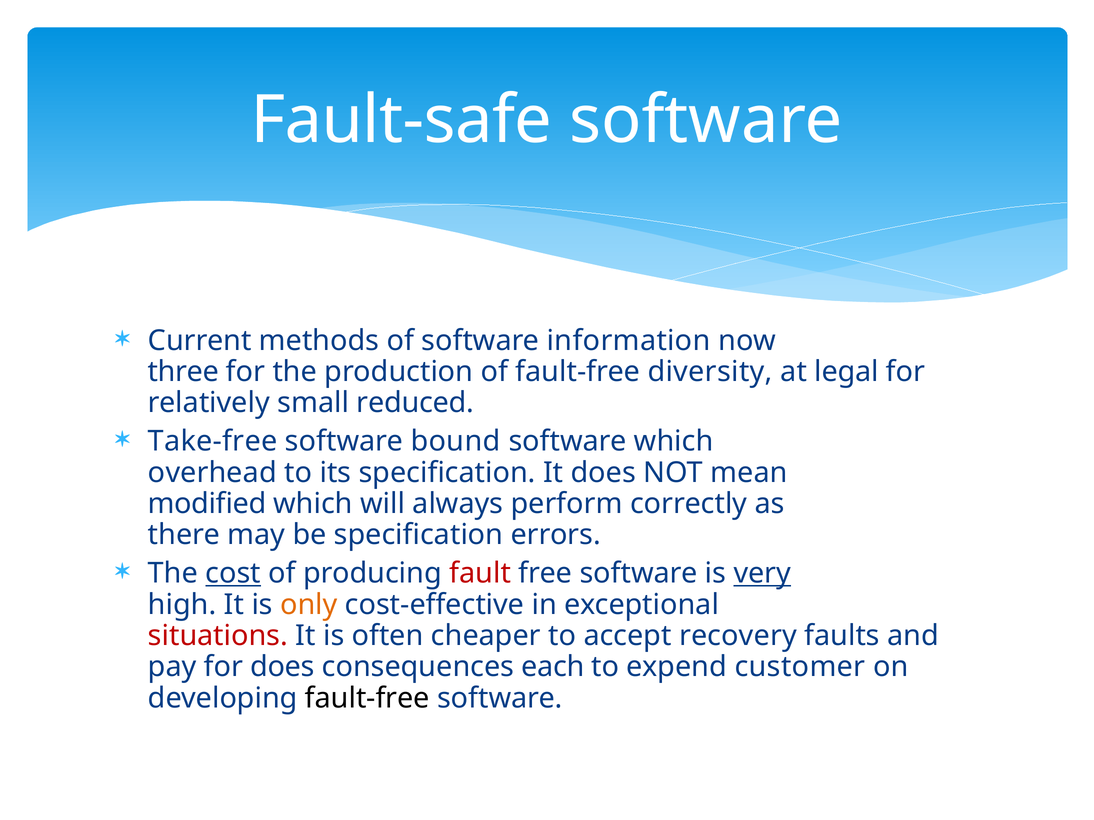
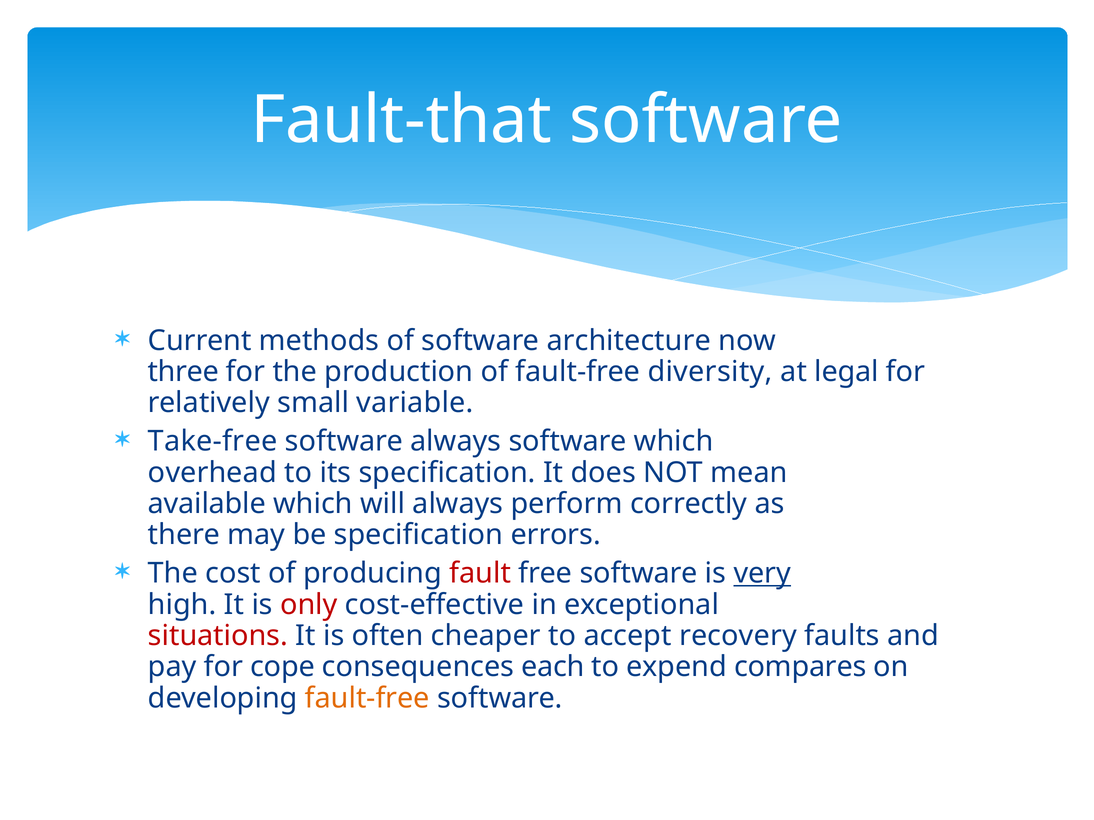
Fault-safe: Fault-safe -> Fault-that (401, 120)
information: information -> architecture (629, 341)
reduced: reduced -> variable (415, 403)
software bound: bound -> always (456, 442)
modified: modified -> available (207, 504)
cost underline: present -> none (233, 574)
only colour: orange -> red (309, 605)
for does: does -> cope (283, 667)
customer: customer -> compares (800, 667)
fault-free colour: black -> orange (367, 698)
